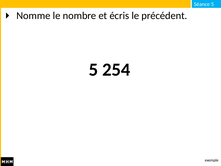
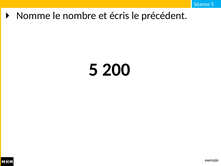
254: 254 -> 200 (116, 69)
